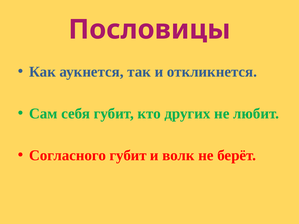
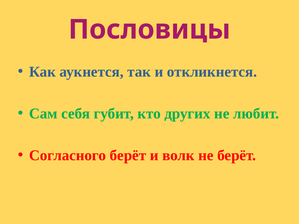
Согласного губит: губит -> берёт (128, 156)
